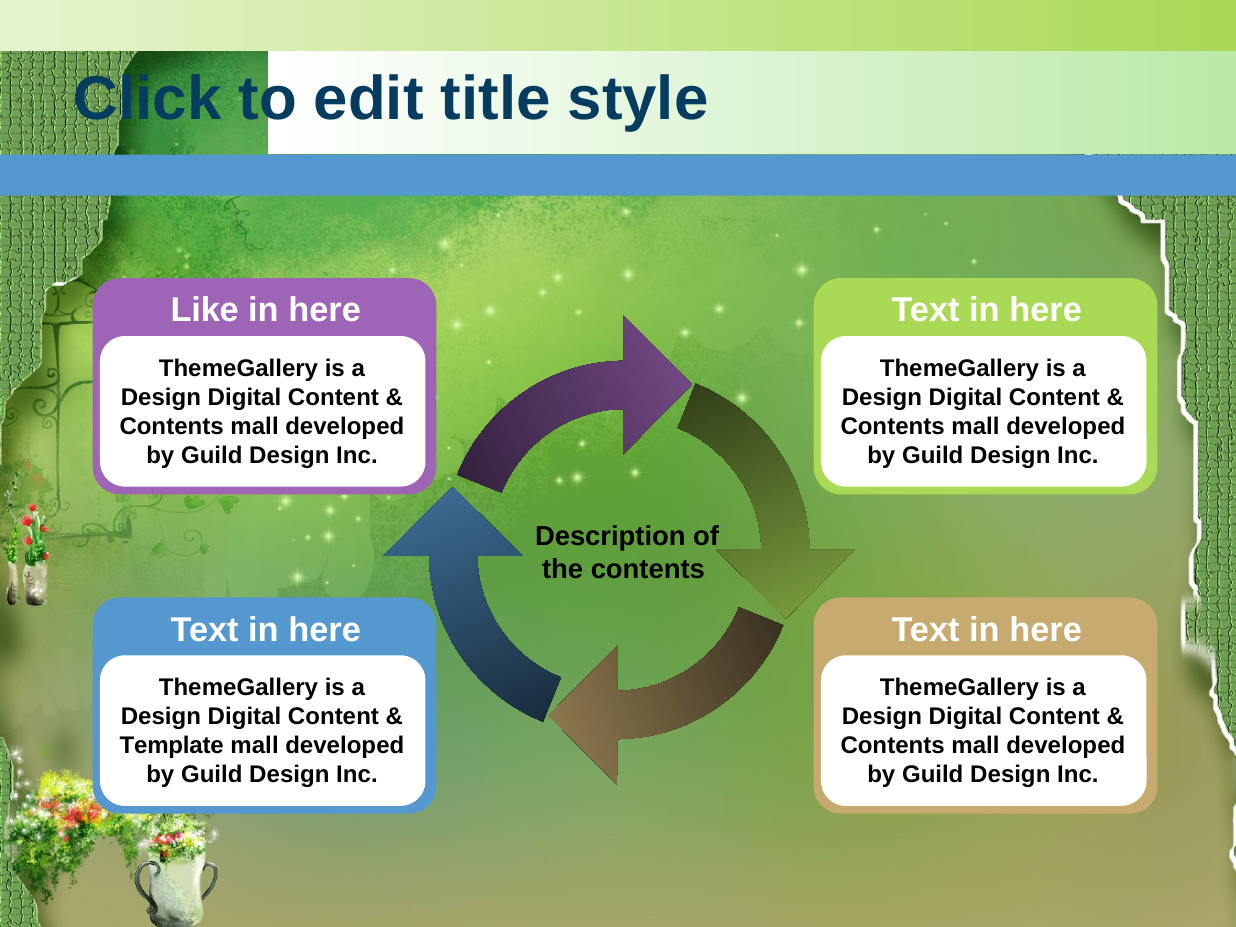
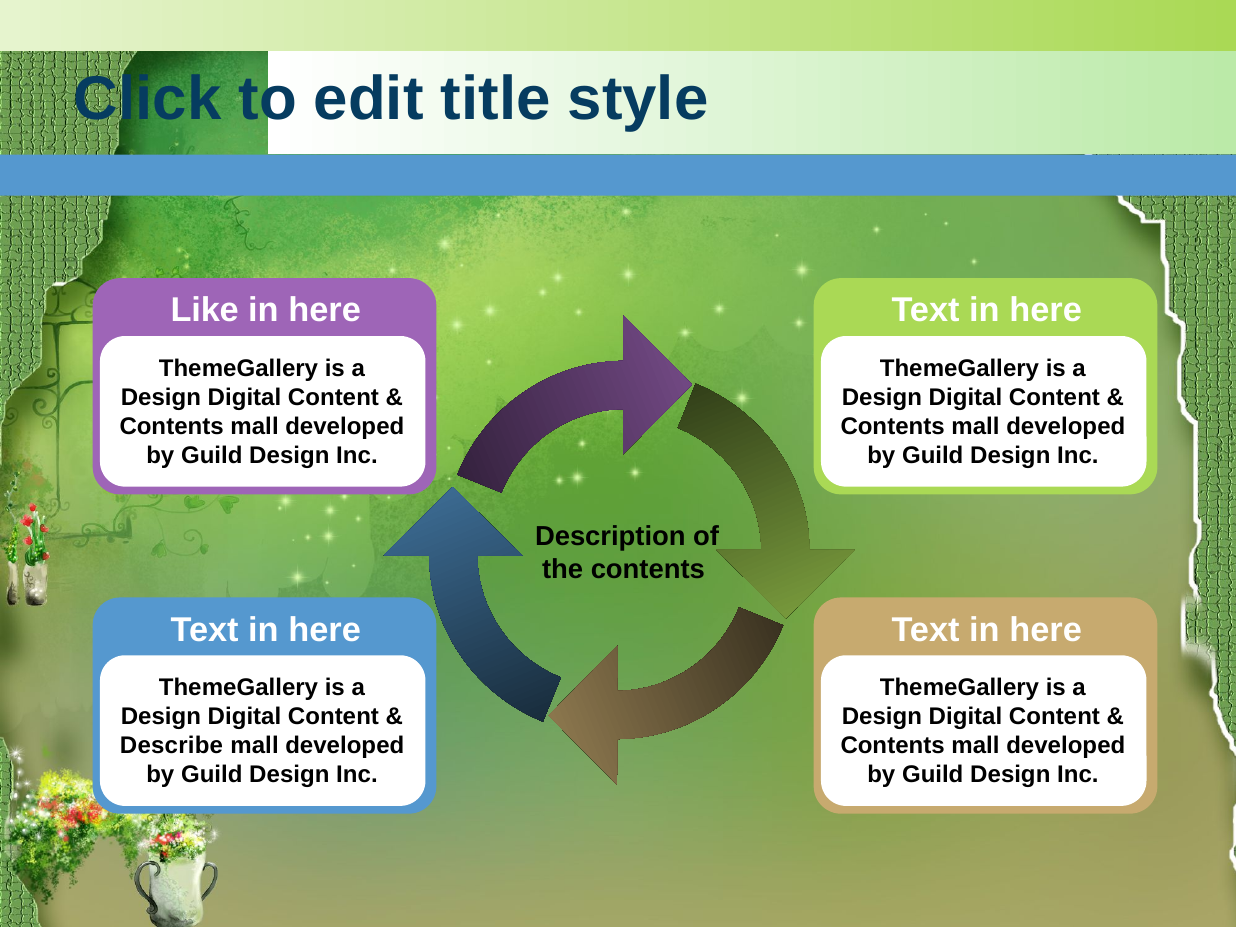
Template: Template -> Describe (172, 746)
